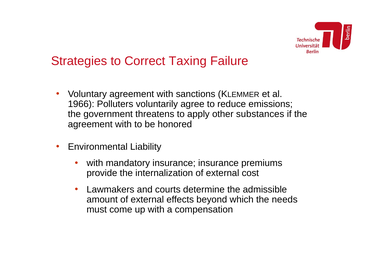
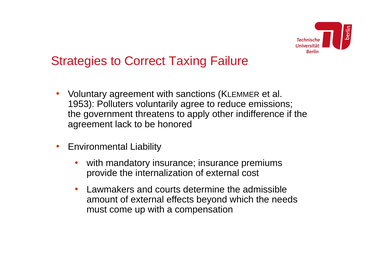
1966: 1966 -> 1953 (81, 104)
substances: substances -> indifference (260, 114)
with: with -> lack (123, 124)
